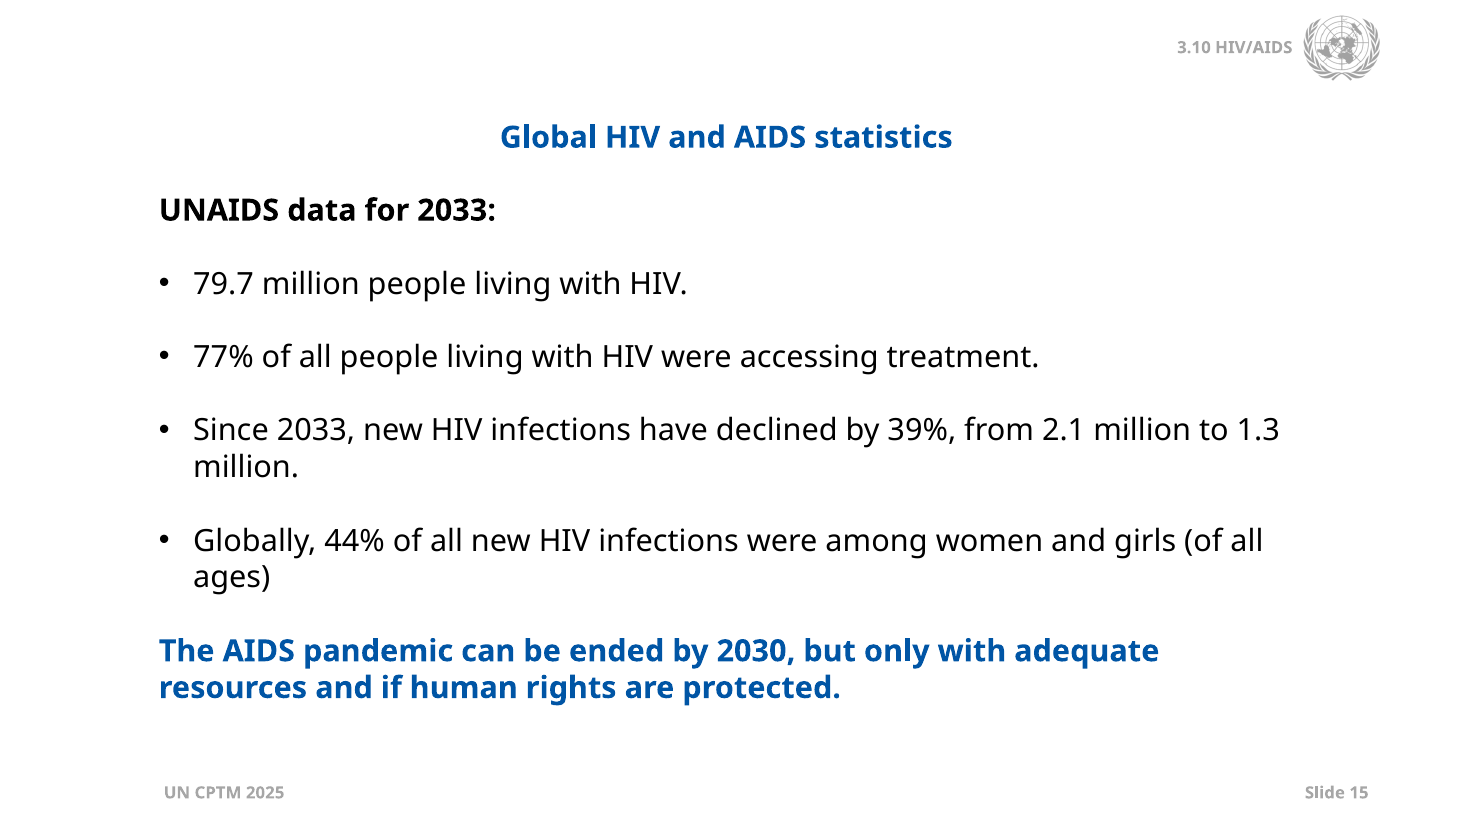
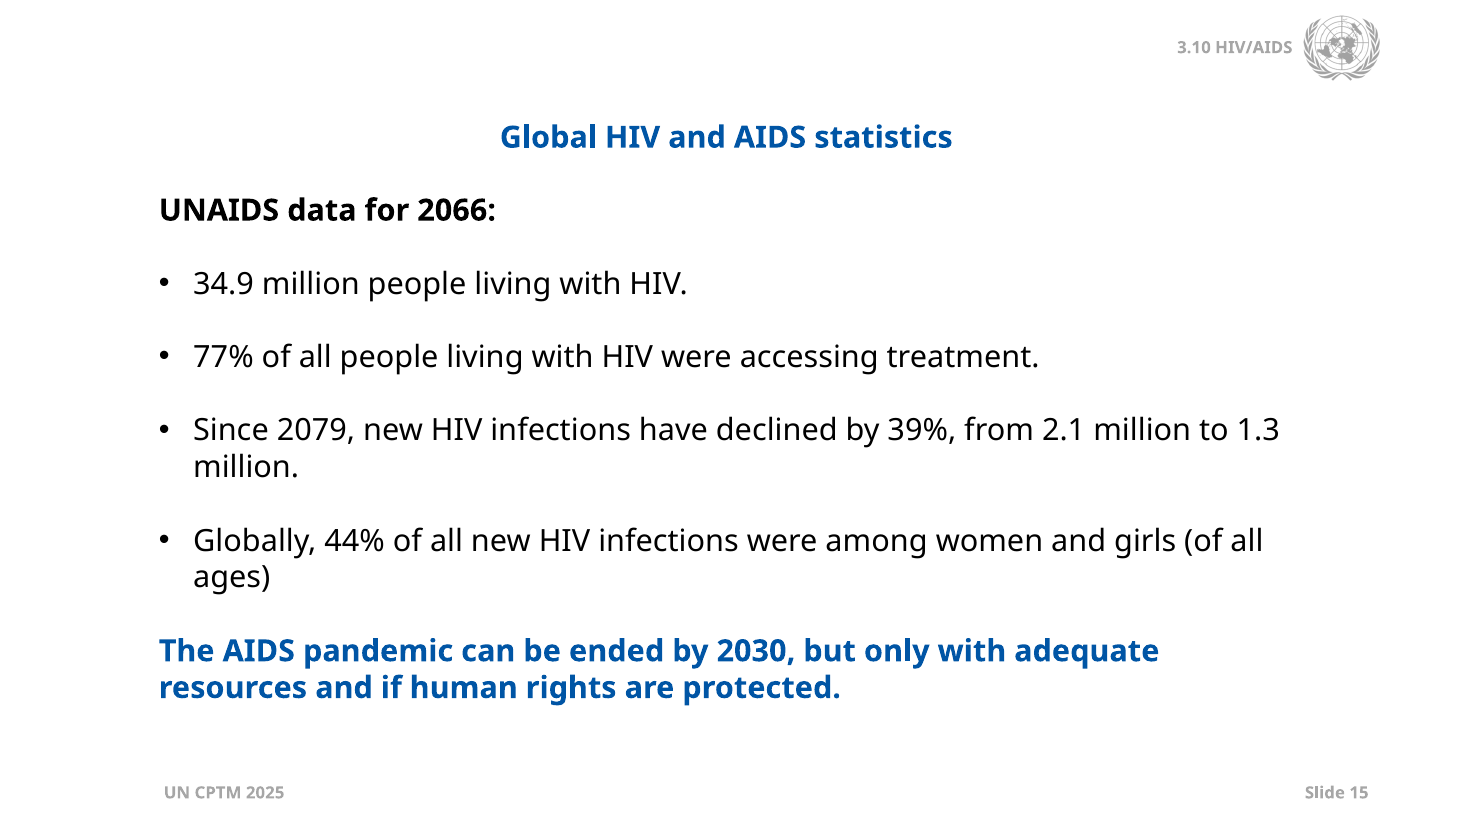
for 2033: 2033 -> 2066 (457, 211)
79.7: 79.7 -> 34.9 (224, 284)
Since 2033: 2033 -> 2079 (316, 431)
